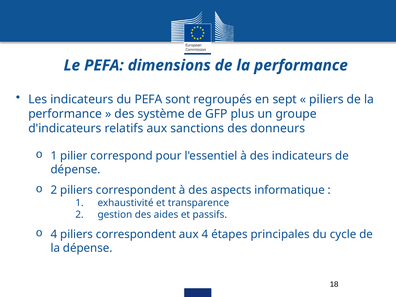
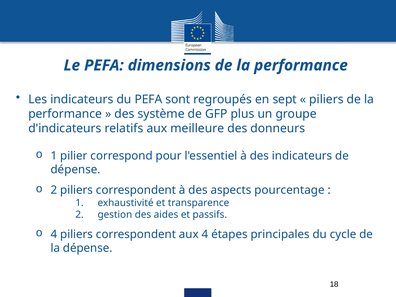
sanctions: sanctions -> meilleure (197, 128)
informatique: informatique -> pourcentage (290, 190)
